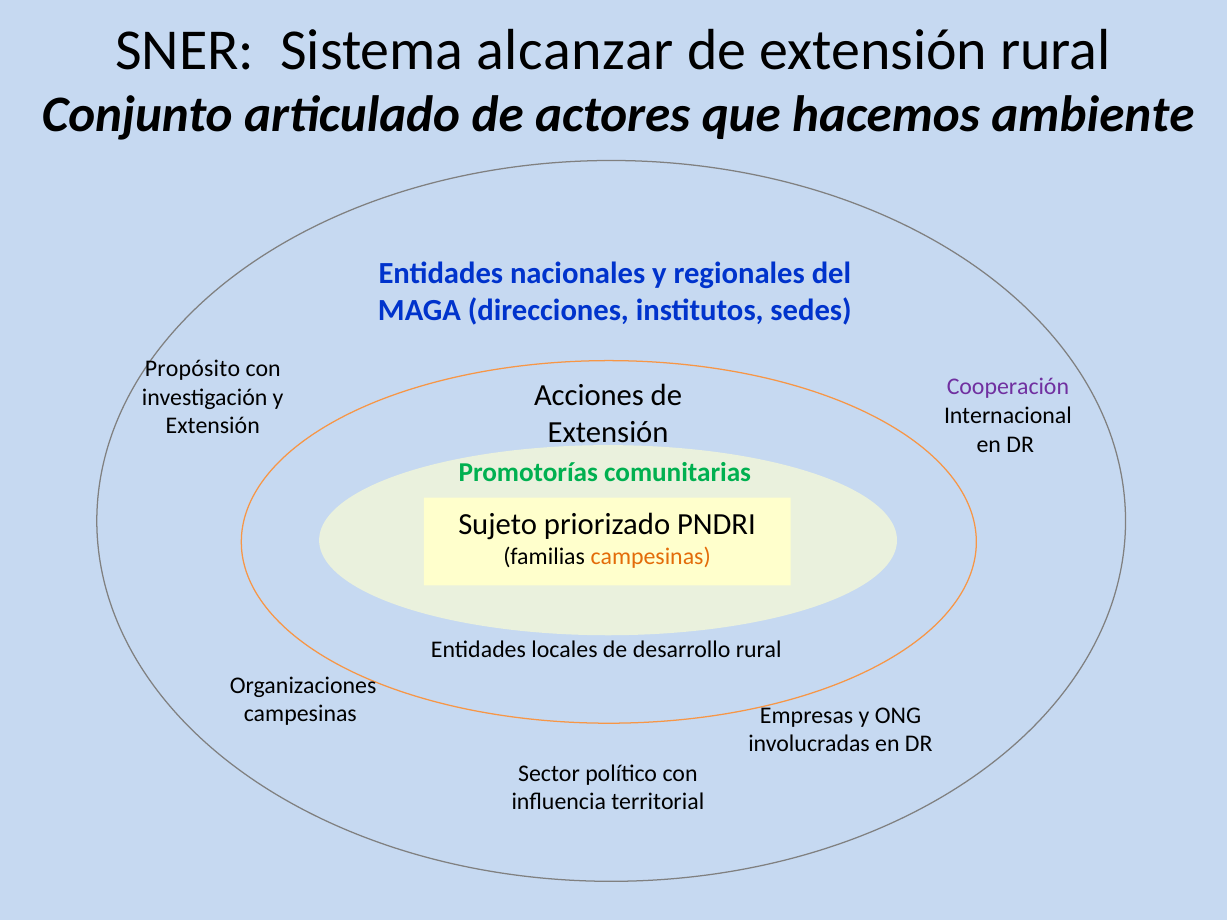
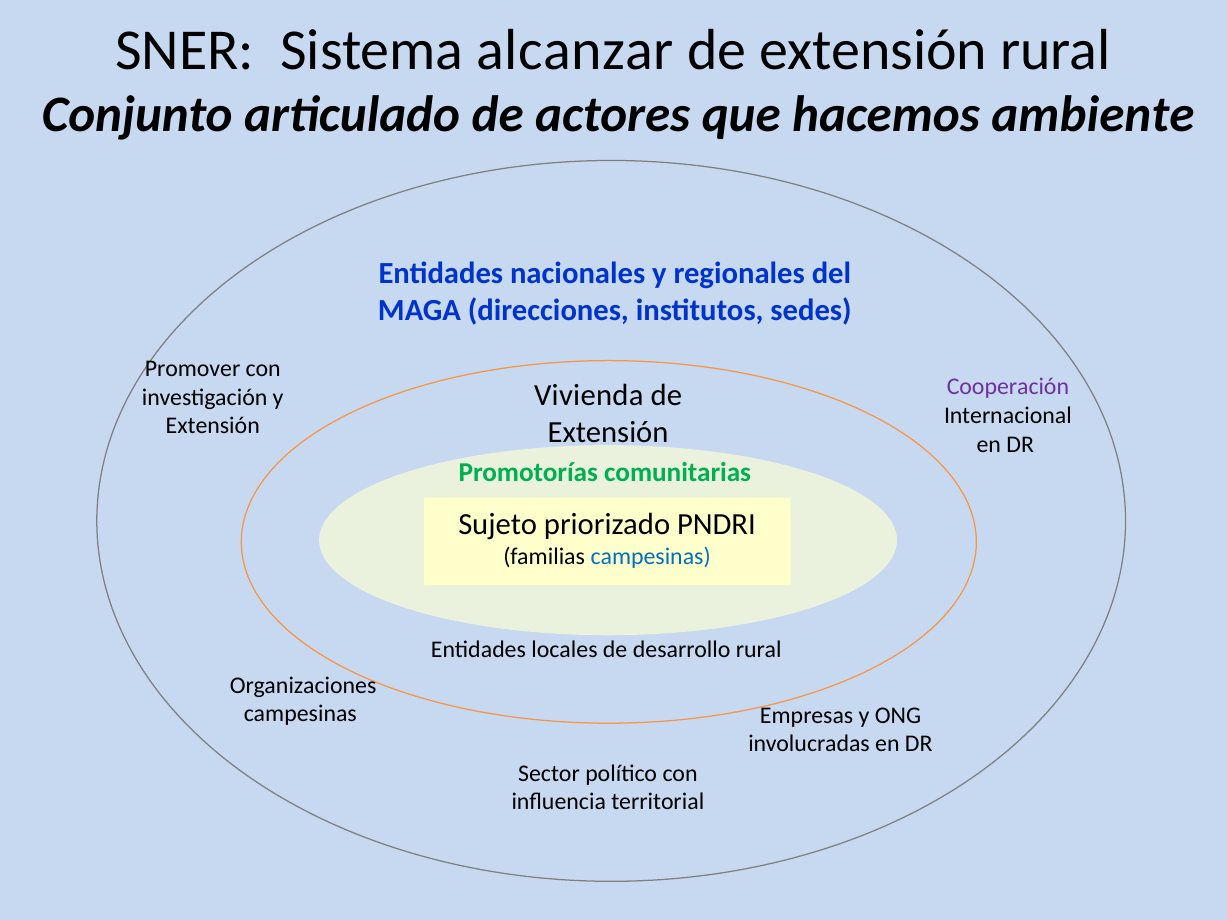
Propósito: Propósito -> Promover (193, 369)
Acciones: Acciones -> Vivienda (589, 395)
campesinas colour: orange -> blue (651, 557)
